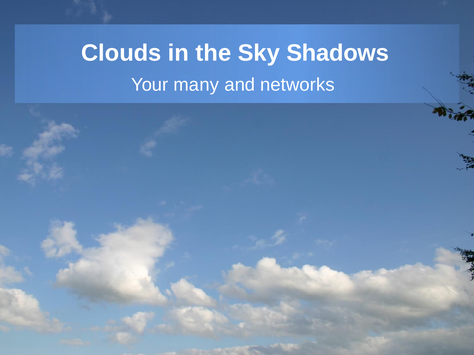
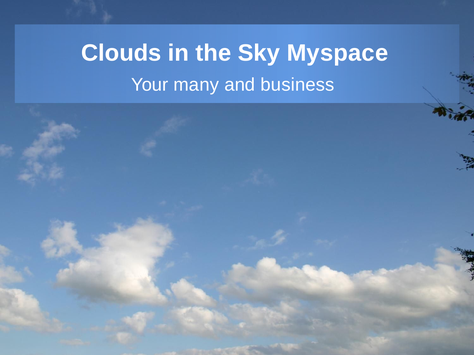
Shadows: Shadows -> Myspace (337, 53)
networks: networks -> business (297, 85)
